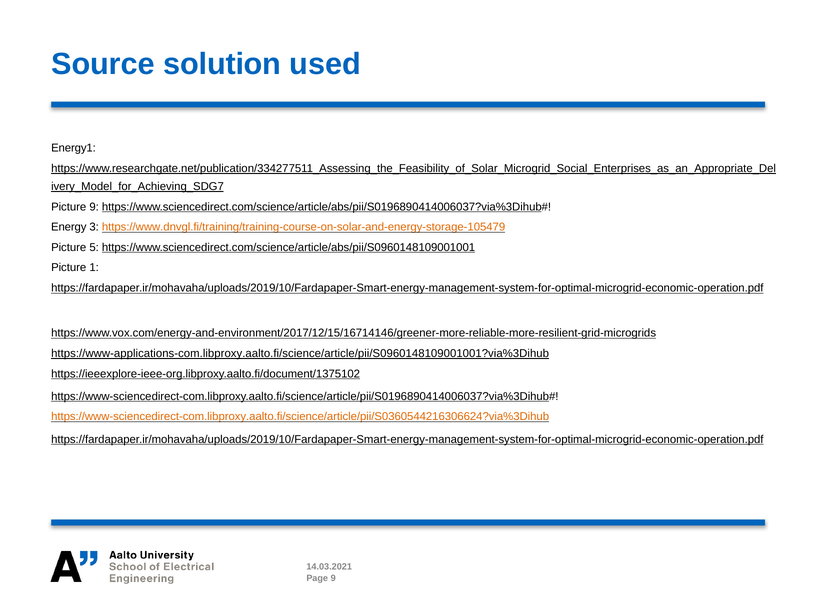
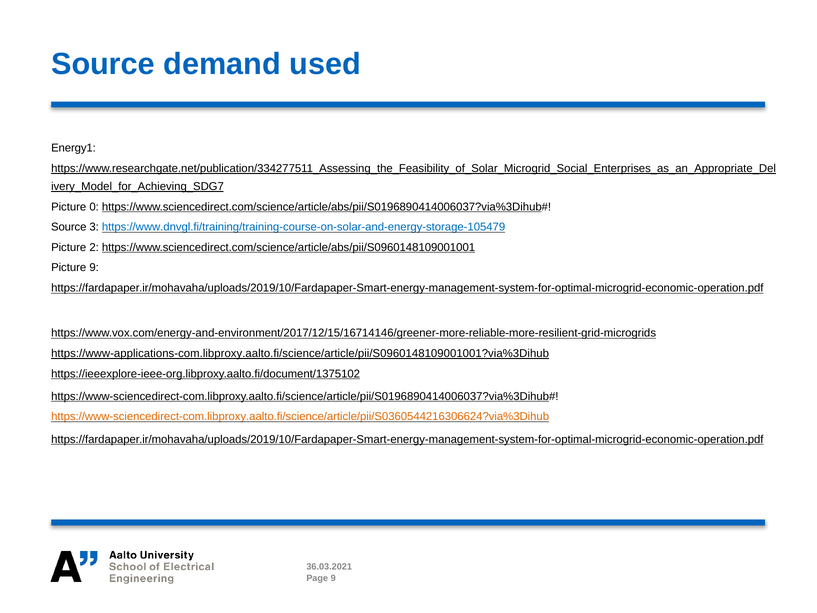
solution: solution -> demand (222, 64)
Picture 9: 9 -> 0 (94, 207)
Energy: Energy -> Source (69, 227)
https://www.dnvgl.fi/training/training-course-on-solar-and-energy-storage-105479 colour: orange -> blue (304, 227)
5: 5 -> 2 (94, 247)
Picture 1: 1 -> 9 (94, 268)
14.03.2021: 14.03.2021 -> 36.03.2021 (329, 567)
